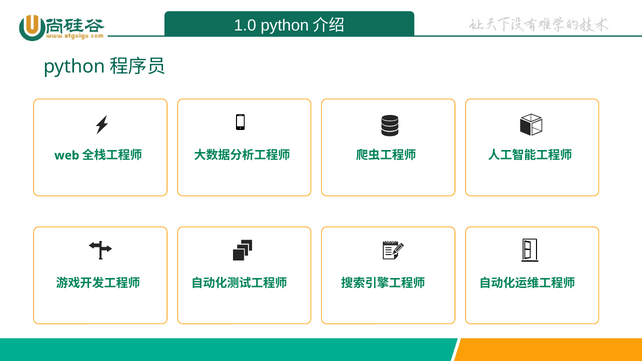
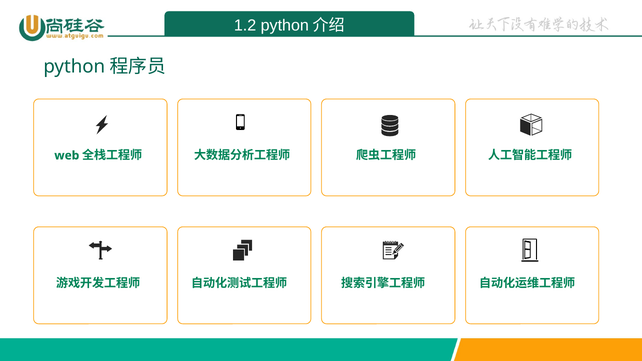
1.0: 1.0 -> 1.2 (245, 26)
